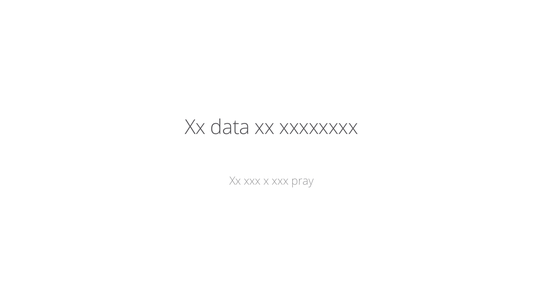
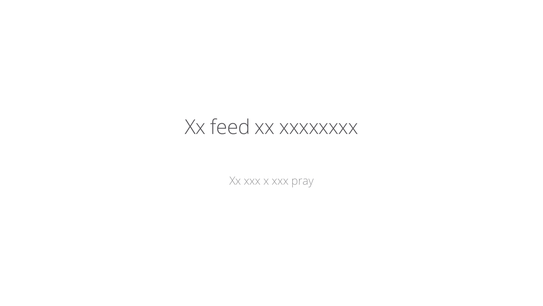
data: data -> feed (230, 127)
